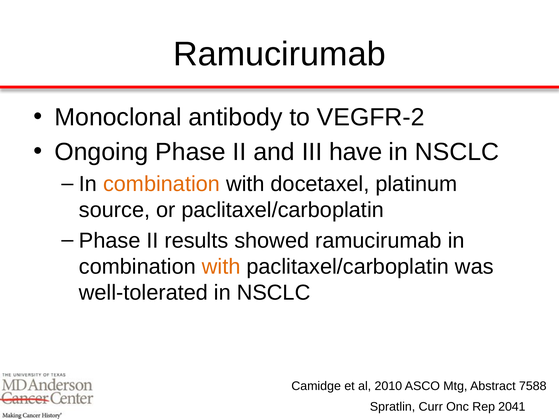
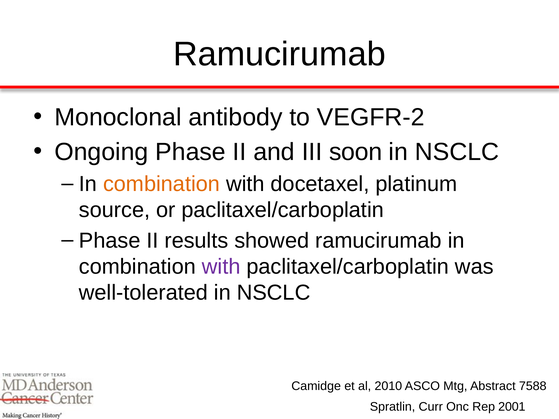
have: have -> soon (356, 152)
with colour: orange -> purple (221, 267)
2041: 2041 -> 2001 (512, 407)
